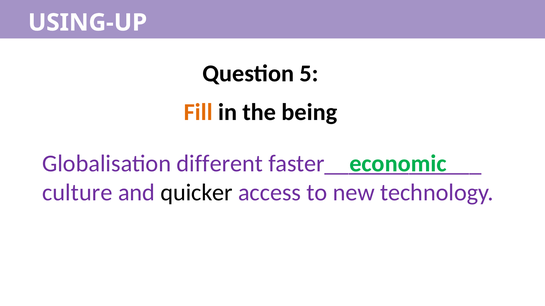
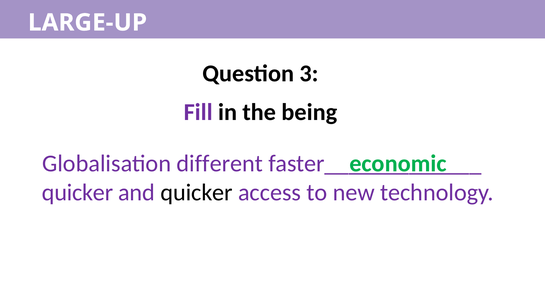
USING-UP: USING-UP -> LARGE-UP (88, 23)
5: 5 -> 3 (309, 74)
Fill colour: orange -> purple (198, 113)
culture: culture -> quicker (77, 193)
